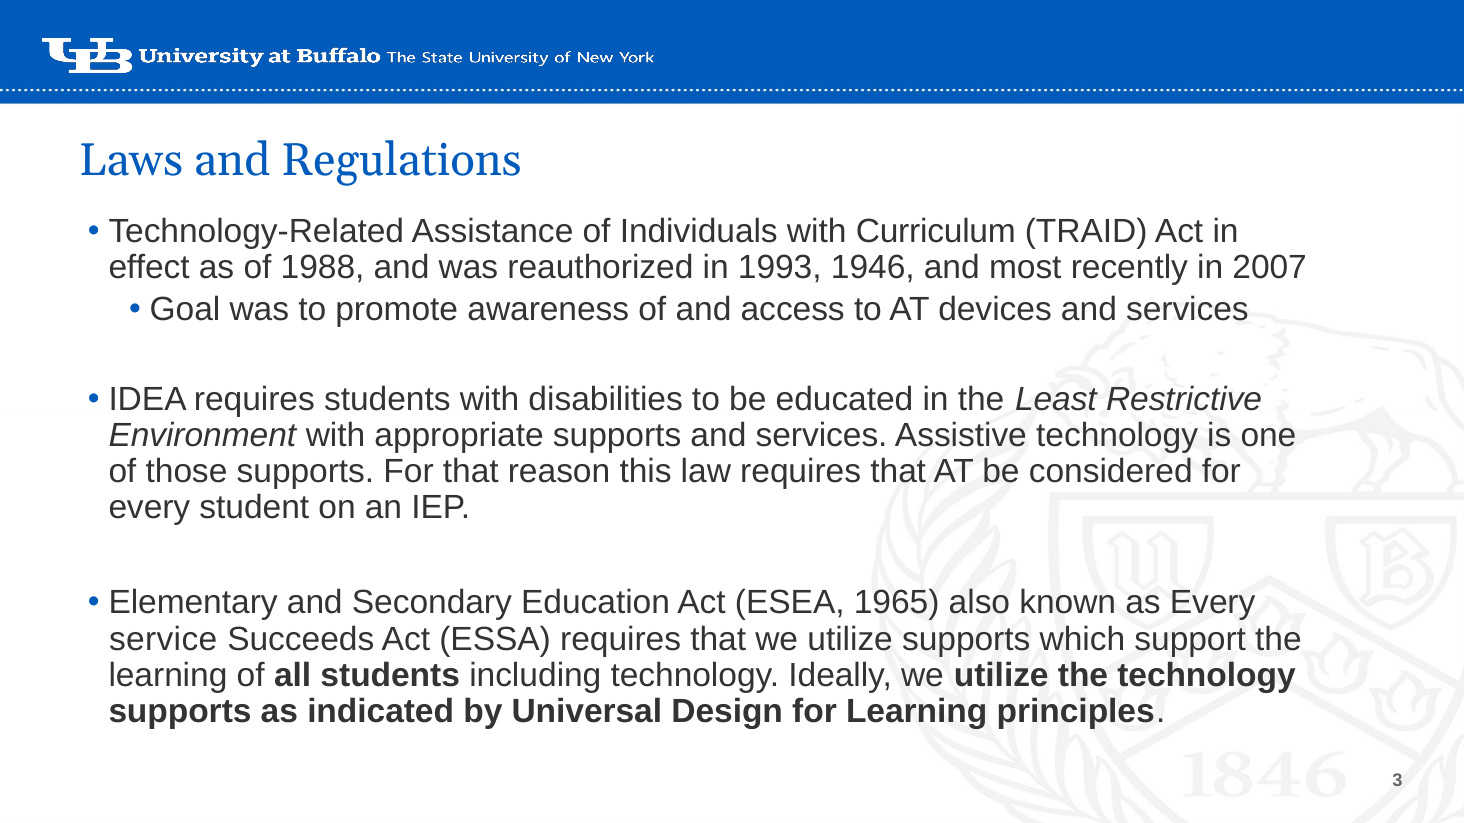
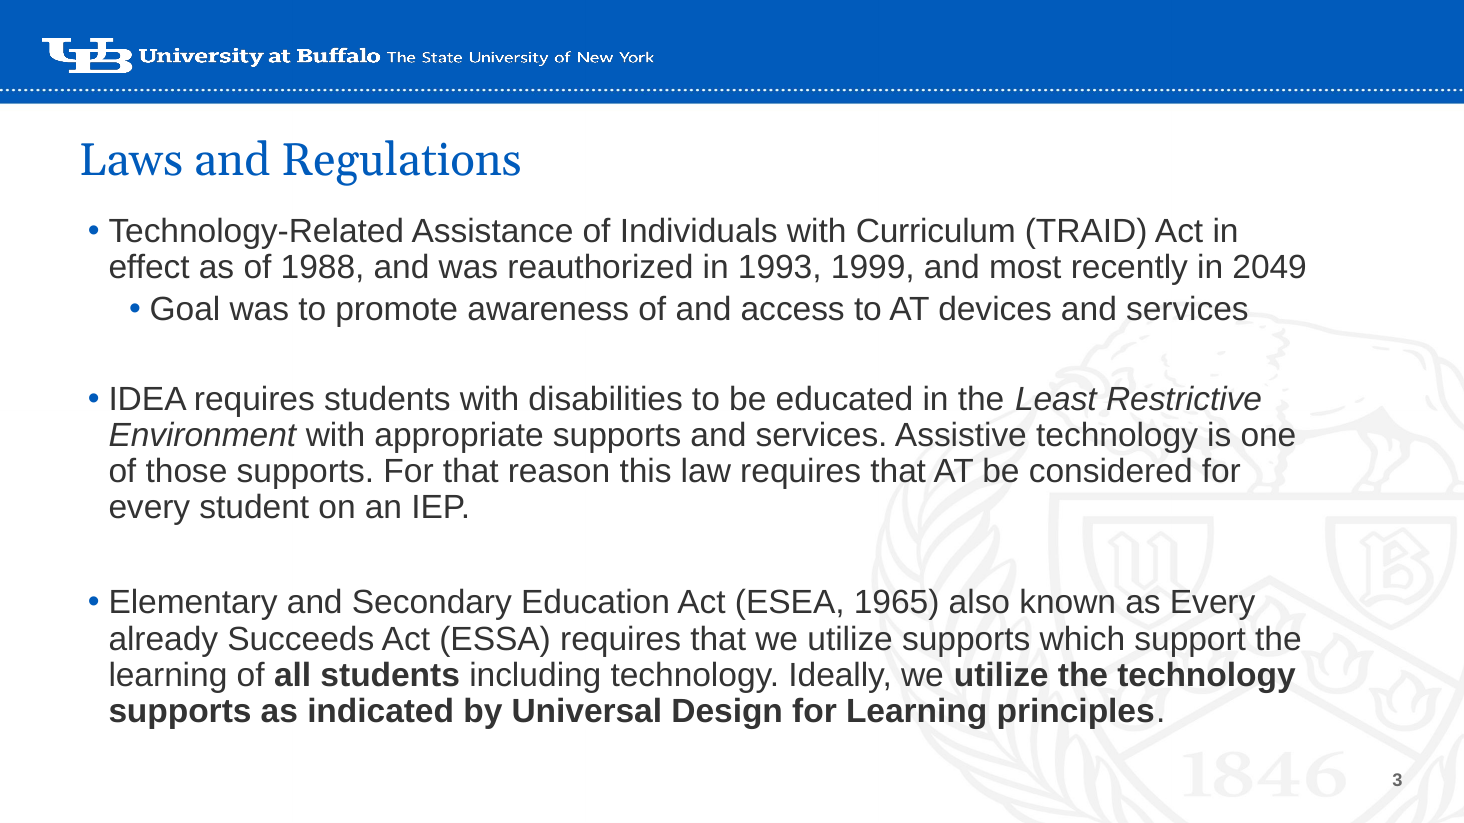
1946: 1946 -> 1999 (873, 268)
2007: 2007 -> 2049 (1270, 268)
service: service -> already (163, 639)
